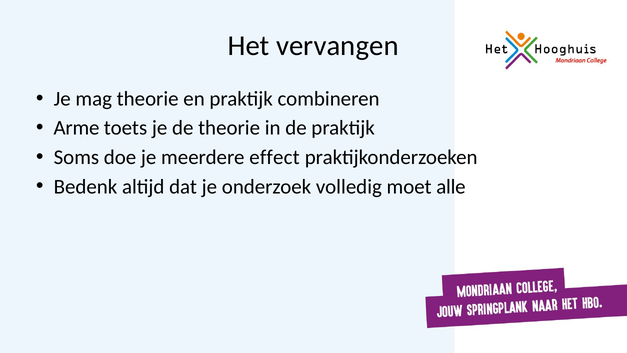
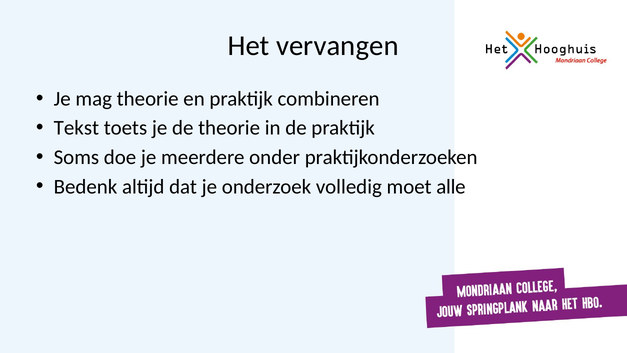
Arme: Arme -> Tekst (76, 128)
effect: effect -> onder (275, 157)
